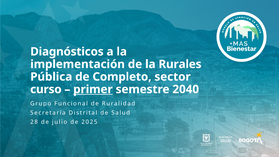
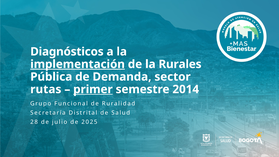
implementación underline: none -> present (78, 64)
Completo: Completo -> Demanda (122, 77)
curso: curso -> rutas (46, 89)
2040: 2040 -> 2014 (186, 89)
